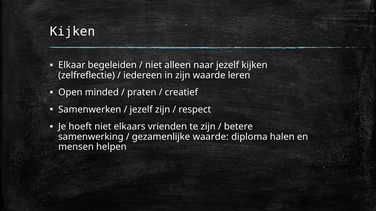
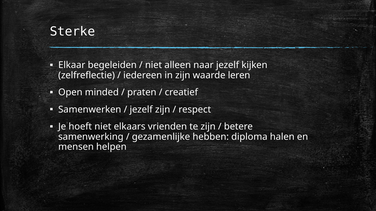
Kijken: Kijken -> Sterke (72, 32)
gezamenlijke waarde: waarde -> hebben (211, 137)
